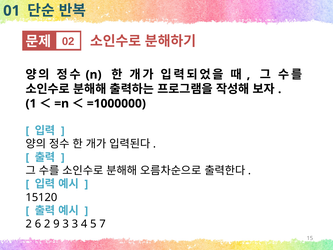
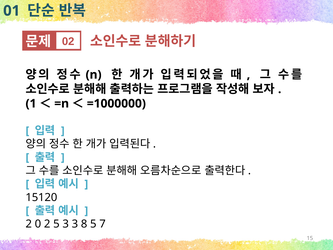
6: 6 -> 0 (38, 224)
2 9: 9 -> 5 (56, 224)
4: 4 -> 8 (84, 224)
